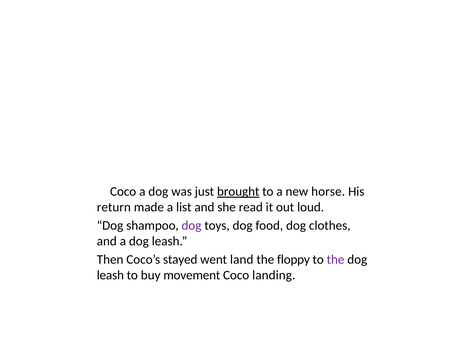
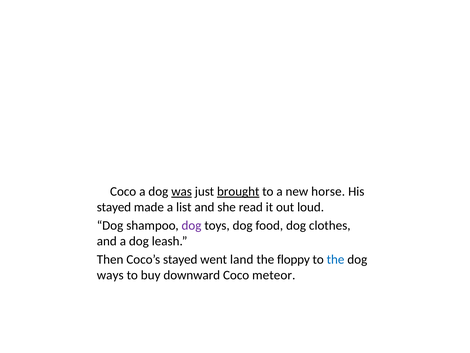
was underline: none -> present (182, 191)
return: return -> stayed (114, 207)
the colour: purple -> blue (336, 259)
leash: leash -> ways (110, 275)
movement: movement -> downward (192, 275)
landing: landing -> meteor (274, 275)
